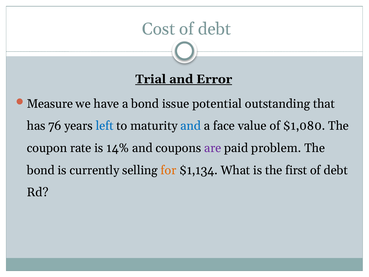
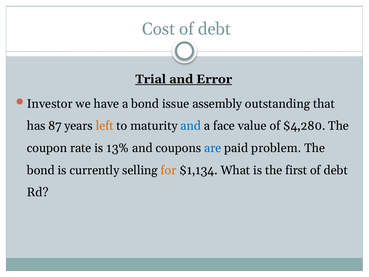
Measure: Measure -> Investor (50, 104)
potential: potential -> assembly (217, 104)
76: 76 -> 87 (55, 126)
left colour: blue -> orange (105, 126)
$1,080: $1,080 -> $4,280 (304, 126)
14%: 14% -> 13% (118, 148)
are colour: purple -> blue (213, 148)
